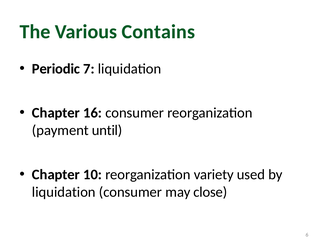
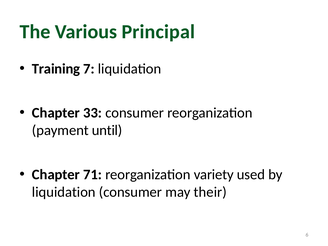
Contains: Contains -> Principal (158, 32)
Periodic: Periodic -> Training (56, 69)
16: 16 -> 33 (93, 113)
10: 10 -> 71 (93, 175)
close: close -> their (210, 192)
